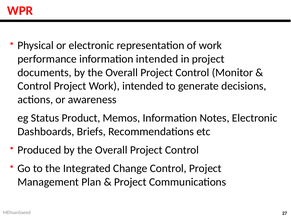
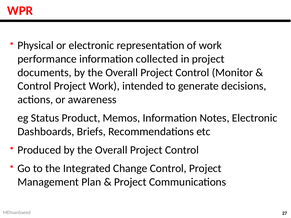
information intended: intended -> collected (157, 59)
